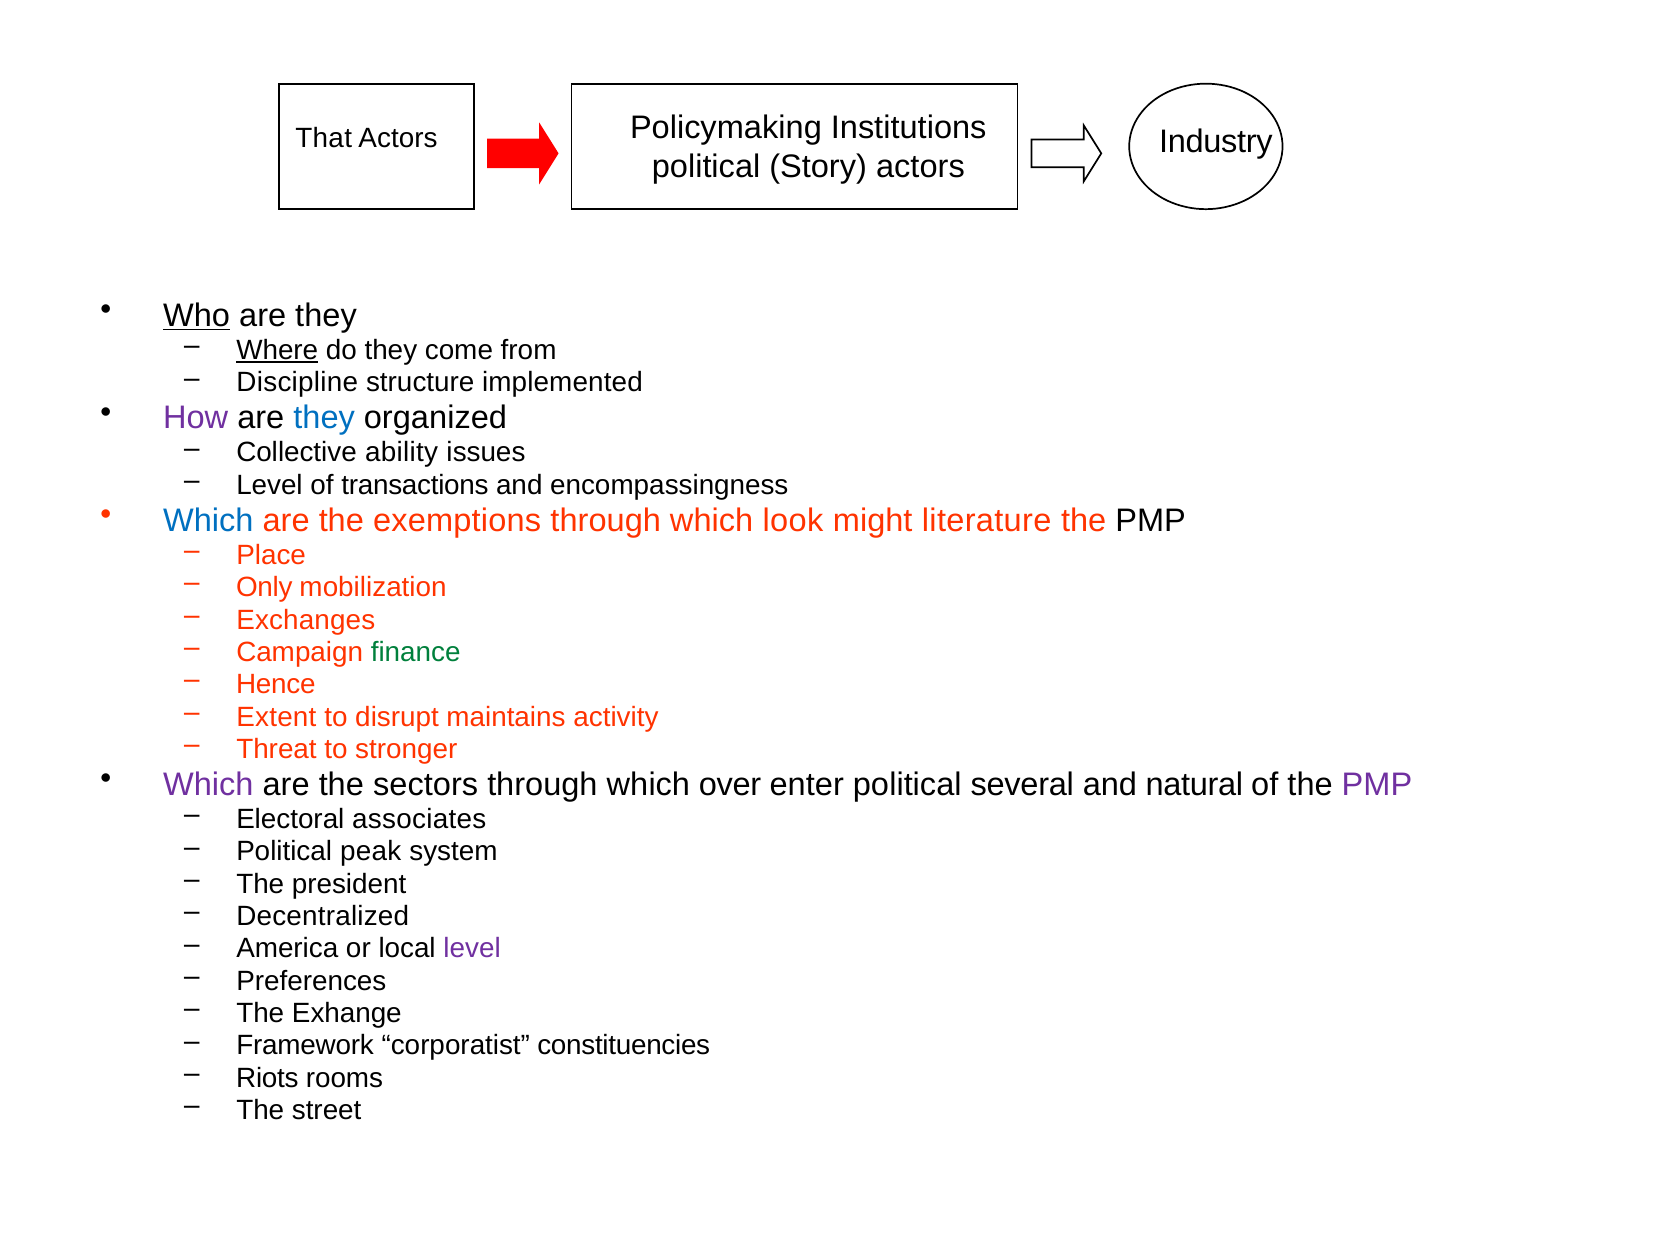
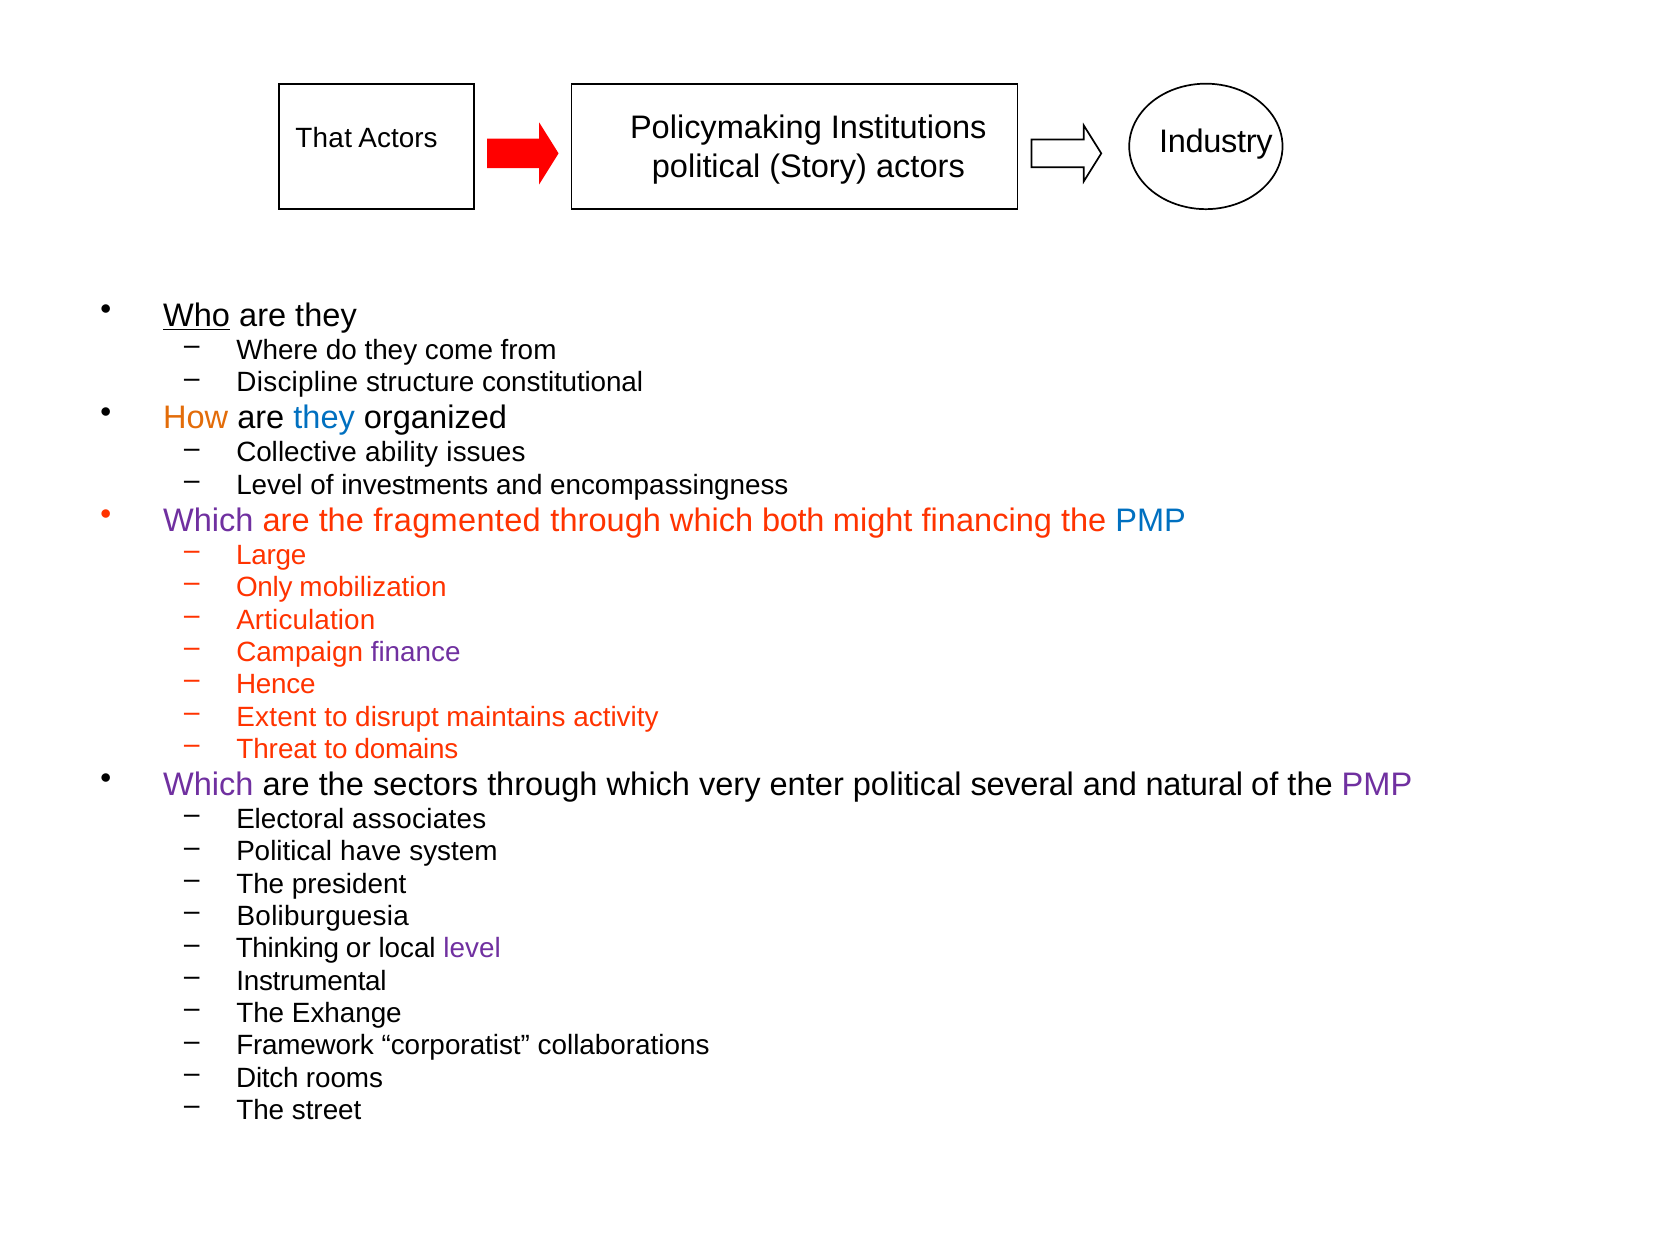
Where underline: present -> none (277, 350)
implemented: implemented -> constitutional (563, 383)
How colour: purple -> orange (196, 418)
transactions: transactions -> investments (415, 485)
Which colour: blue -> purple (208, 520)
exemptions: exemptions -> fragmented (457, 520)
look: look -> both (793, 520)
literature: literature -> financing (987, 520)
PMP colour: black -> blue (1151, 520)
Place: Place -> Large (271, 555)
Exchanges: Exchanges -> Articulation (306, 620)
finance colour: green -> purple (416, 652)
stronger: stronger -> domains (406, 749)
over: over -> very (730, 784)
peak: peak -> have (371, 851)
Decentralized: Decentralized -> Boliburguesia (323, 916)
America: America -> Thinking (287, 948)
Preferences: Preferences -> Instrumental (311, 981)
constituencies: constituencies -> collaborations (624, 1046)
Riots: Riots -> Ditch (267, 1078)
